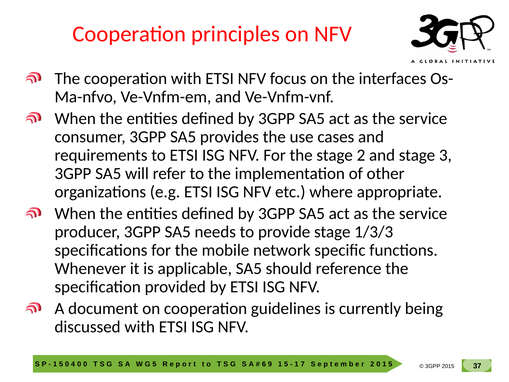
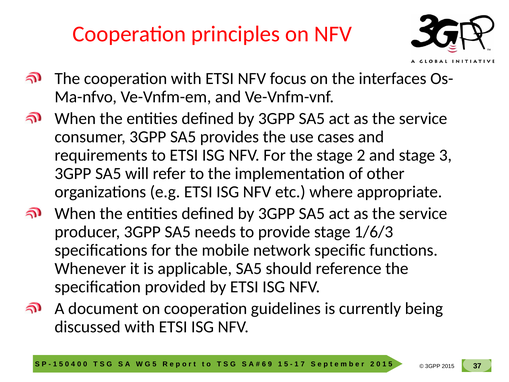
1/3/3: 1/3/3 -> 1/6/3 (374, 232)
